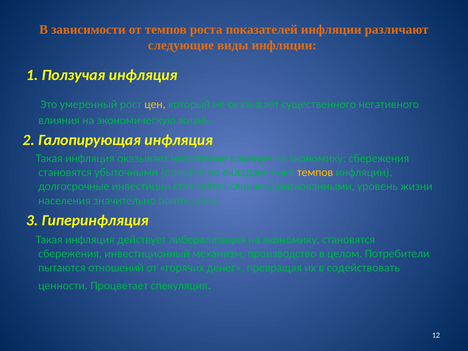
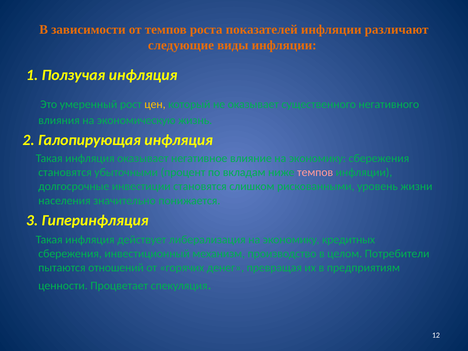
темпов colour: yellow -> pink (315, 172)
экономику становятся: становятся -> кредитных (349, 239)
содействовать: содействовать -> предприятиям (363, 268)
